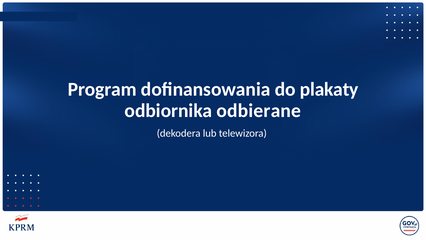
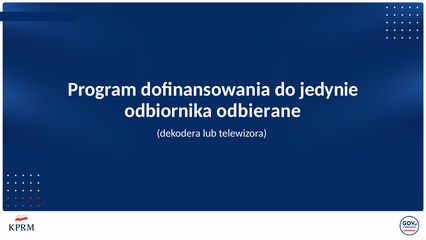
plakaty: plakaty -> jedynie (329, 89)
